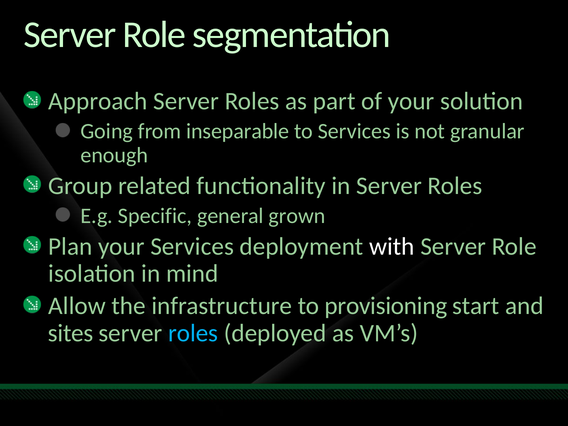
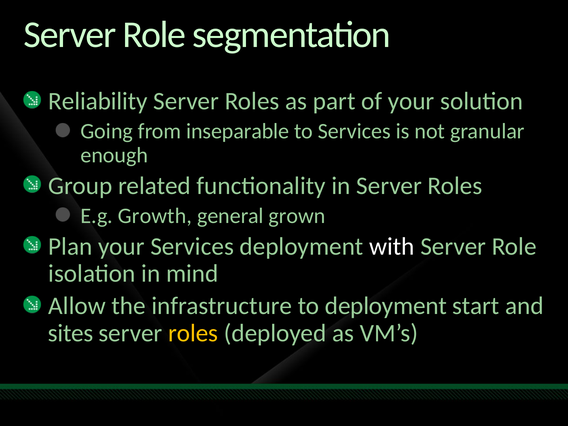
Approach: Approach -> Reliability (98, 101)
Specific: Specific -> Growth (155, 216)
to provisioning: provisioning -> deployment (386, 306)
roles colour: light blue -> yellow (193, 333)
